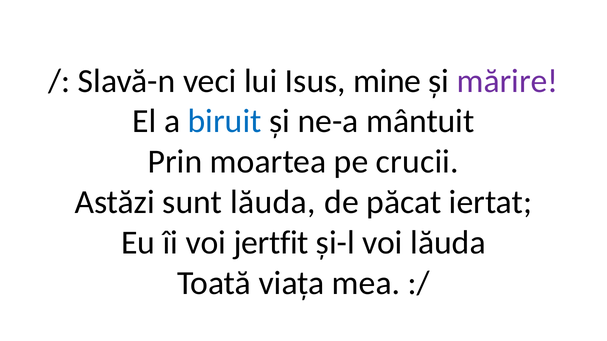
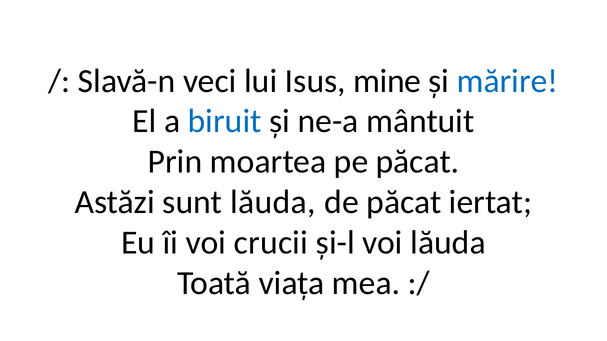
mărire colour: purple -> blue (508, 81)
pe crucii: crucii -> păcat (418, 162)
jertfit: jertfit -> crucii (271, 243)
